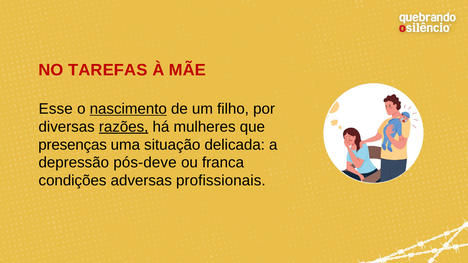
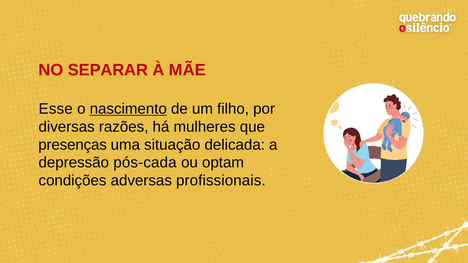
TAREFAS: TAREFAS -> SEPARAR (108, 70)
razões underline: present -> none (124, 127)
pós-deve: pós-deve -> pós-cada (145, 163)
franca: franca -> optam (223, 163)
